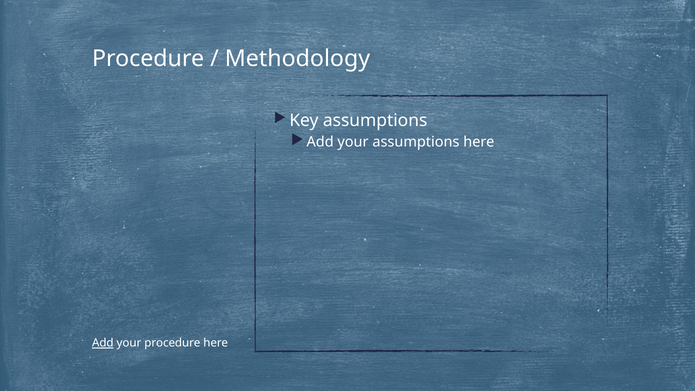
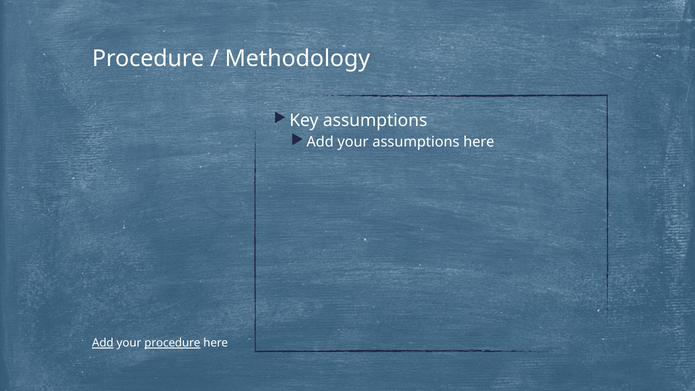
procedure underline: none -> present (172, 343)
